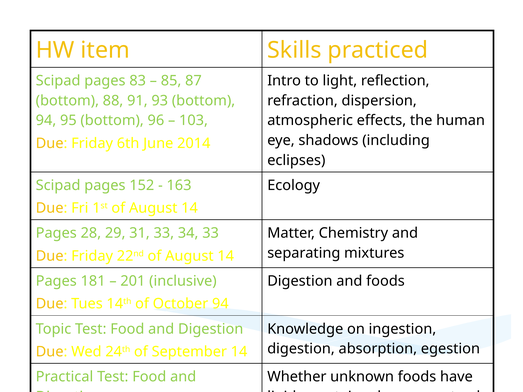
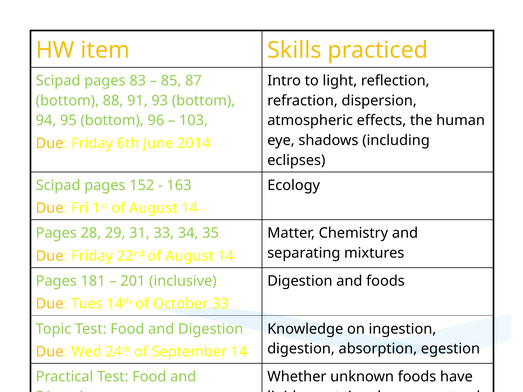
34 33: 33 -> 35 (211, 233)
October 94: 94 -> 33 (220, 304)
